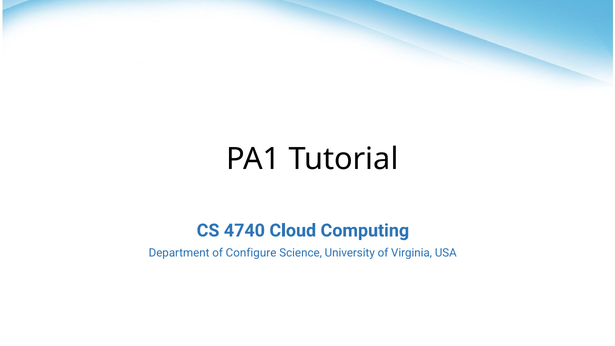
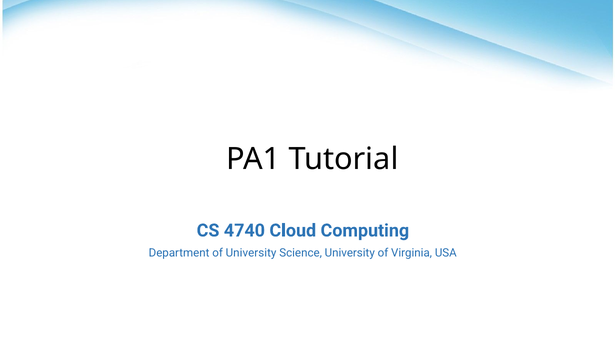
of Configure: Configure -> University (251, 253)
